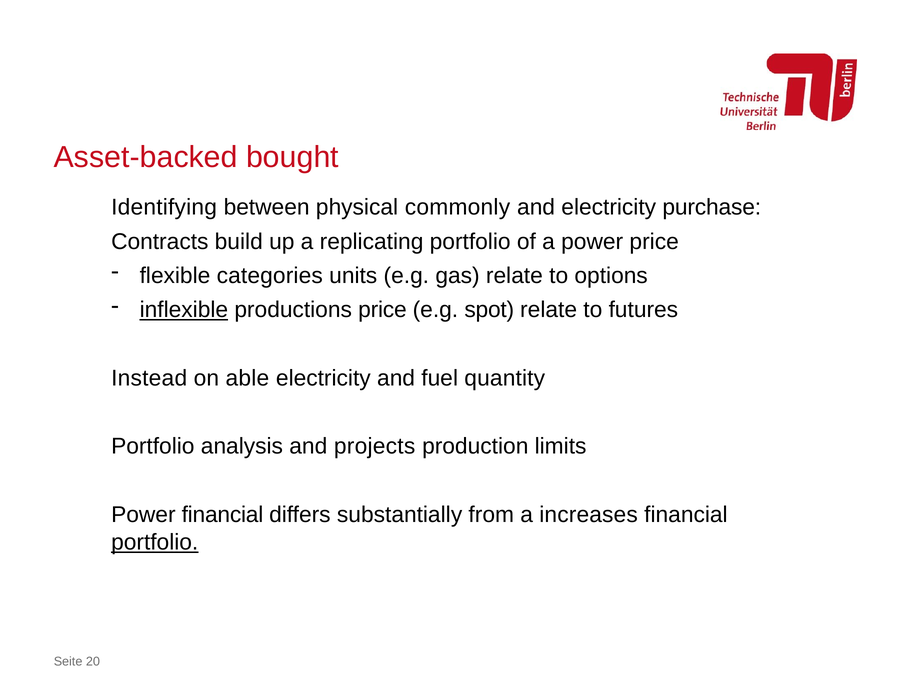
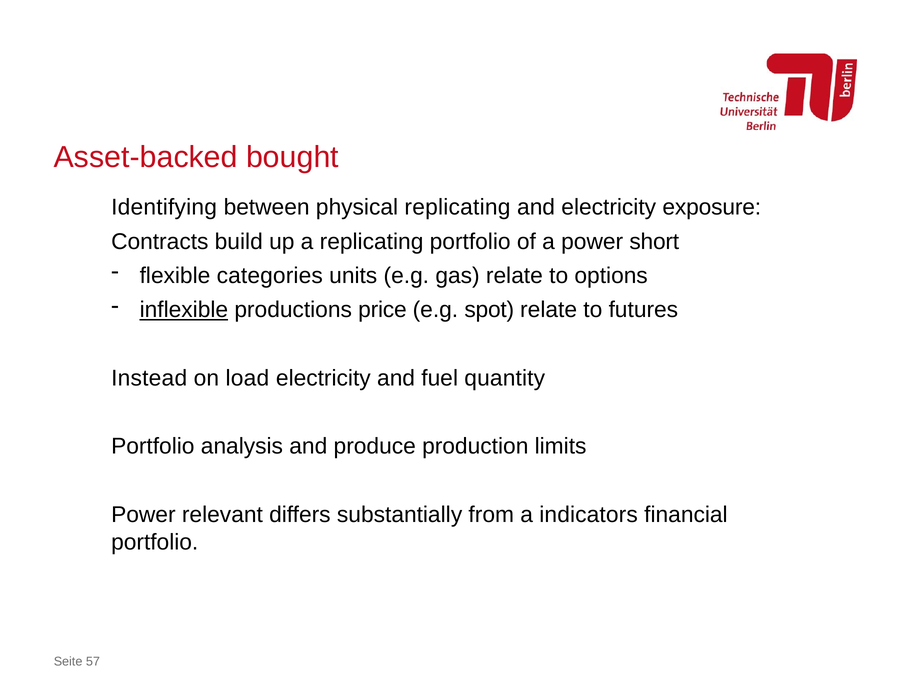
physical commonly: commonly -> replicating (457, 207)
purchase: purchase -> exposure (712, 207)
power price: price -> short (654, 242)
able: able -> load (247, 378)
projects: projects -> produce (375, 446)
Power financial: financial -> relevant (222, 515)
increases: increases -> indicators (589, 515)
portfolio underline: present -> none (155, 543)
20: 20 -> 57 (93, 662)
